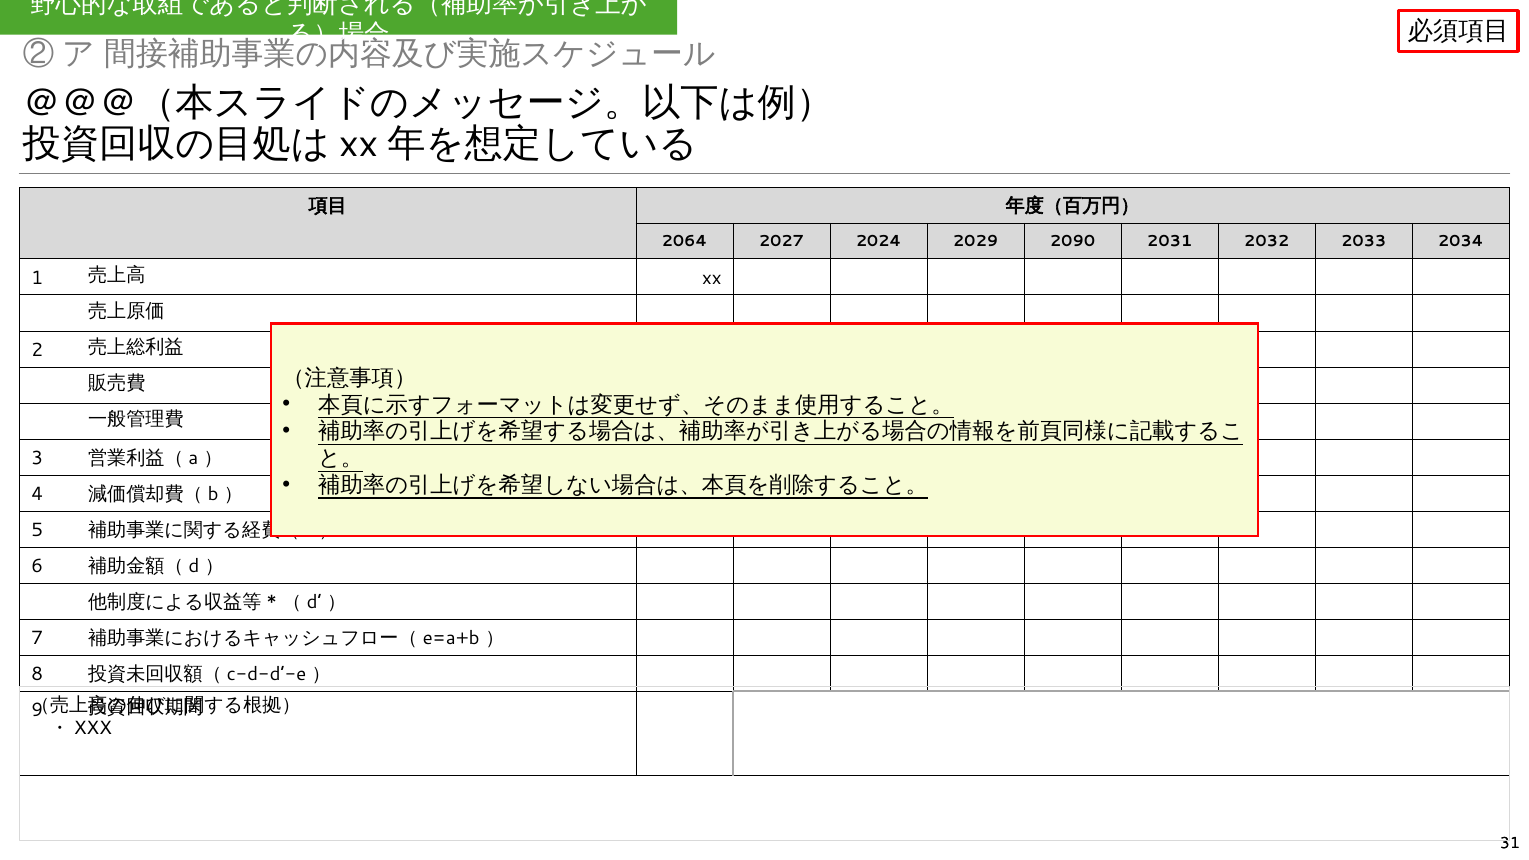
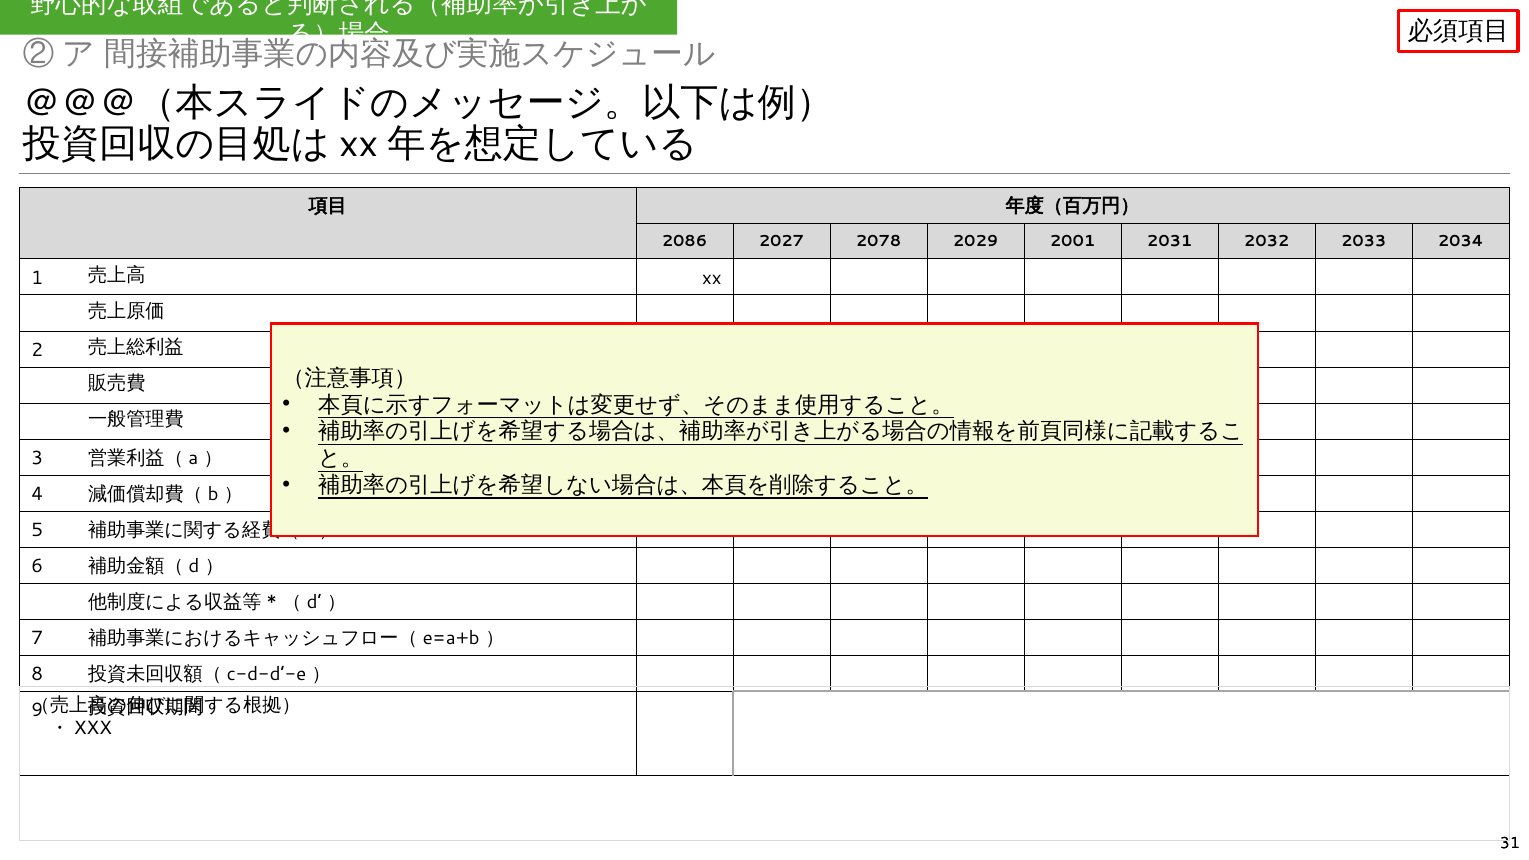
2064: 2064 -> 2086 (685, 241)
2024: 2024 -> 2078 (879, 241)
2090: 2090 -> 2001 (1073, 241)
